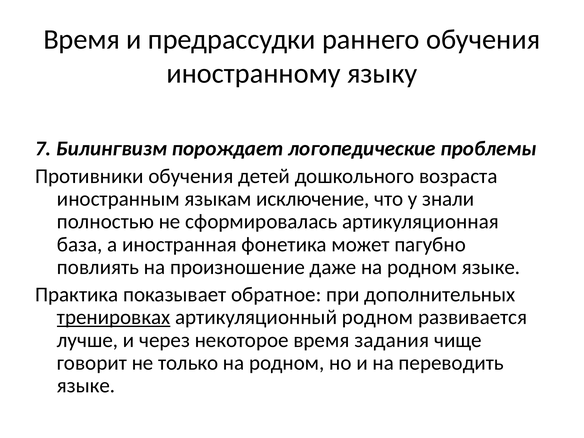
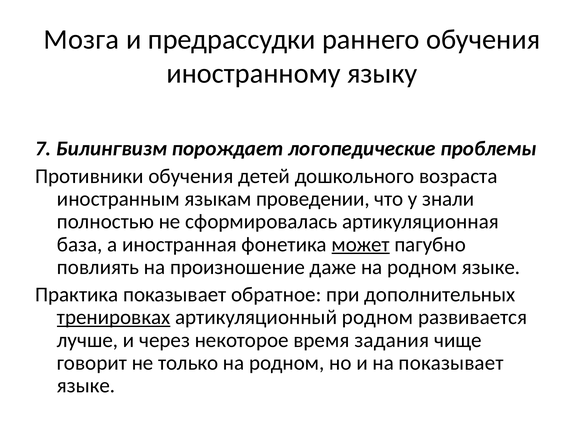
Время: Время -> Мозга (81, 39)
исключение: исключение -> проведении (313, 199)
может underline: none -> present (361, 244)
на переводить: переводить -> показывает (451, 363)
